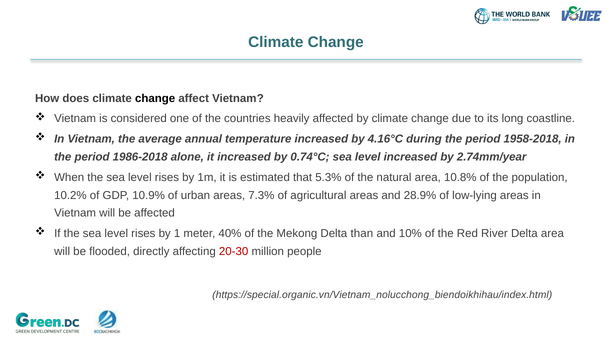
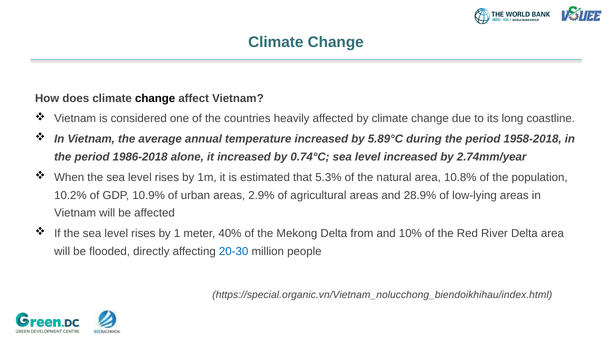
4.16°C: 4.16°C -> 5.89°C (385, 139)
7.3%: 7.3% -> 2.9% (261, 195)
than: than -> from (362, 234)
20-30 colour: red -> blue (234, 252)
